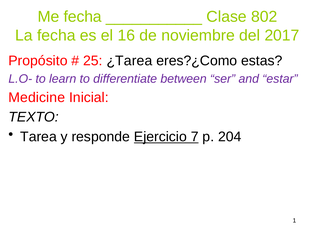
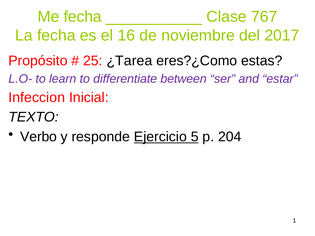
802: 802 -> 767 (264, 17)
Medicine: Medicine -> Infeccion (37, 98)
Tarea: Tarea -> Verbo (39, 137)
7: 7 -> 5 (195, 137)
